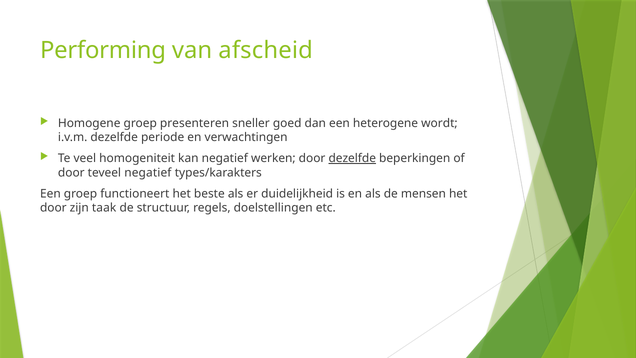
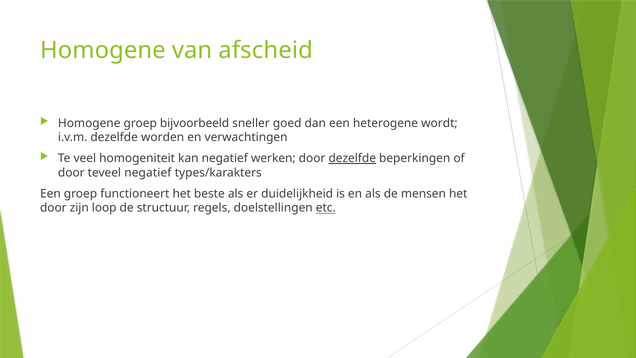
Performing: Performing -> Homogene (103, 50)
presenteren: presenteren -> bijvoorbeeld (195, 123)
periode: periode -> worden (163, 137)
taak: taak -> loop (104, 208)
etc underline: none -> present (326, 208)
